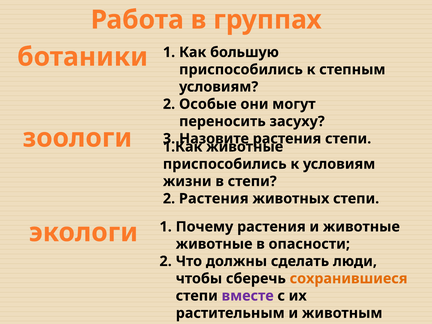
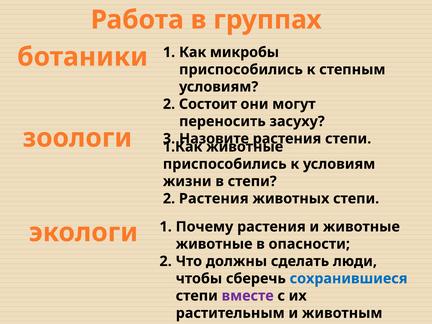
большую: большую -> микробы (244, 52)
Особые: Особые -> Состоит (208, 104)
сохранившиеся colour: orange -> blue (349, 279)
